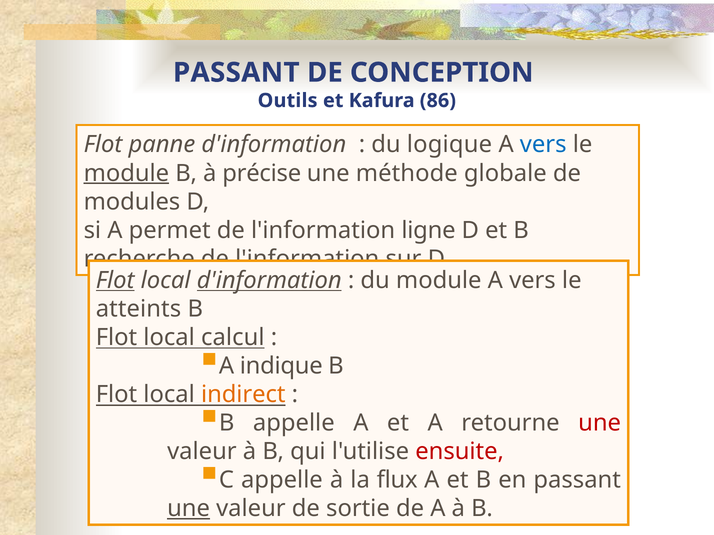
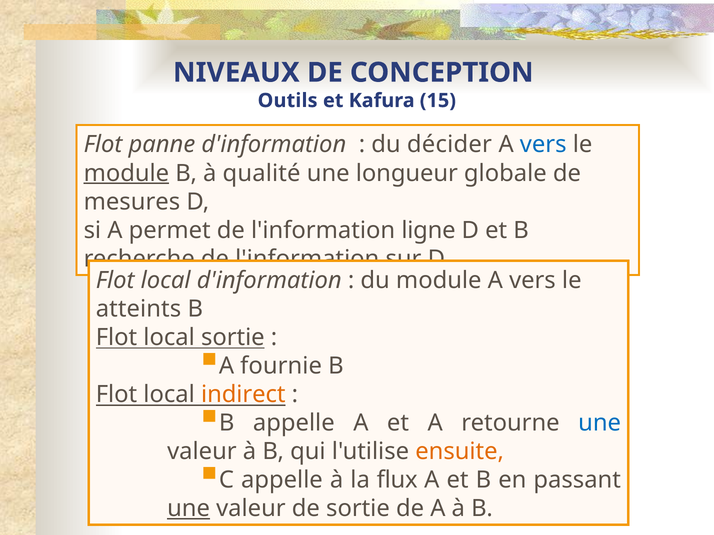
PASSANT: PASSANT -> NIVEAUX (236, 73)
86: 86 -> 15 (438, 101)
logique: logique -> décider (449, 145)
précise: précise -> qualité (262, 173)
méthode: méthode -> longueur (407, 173)
modules: modules -> mesures (132, 202)
Flot underline: present -> none (115, 280)
d'information underline: present -> none (269, 280)
local calcul: calcul -> sortie (233, 338)
indique: indique -> fournie (281, 366)
une colour: red -> blue (600, 423)
ensuite colour: red -> orange (460, 452)
